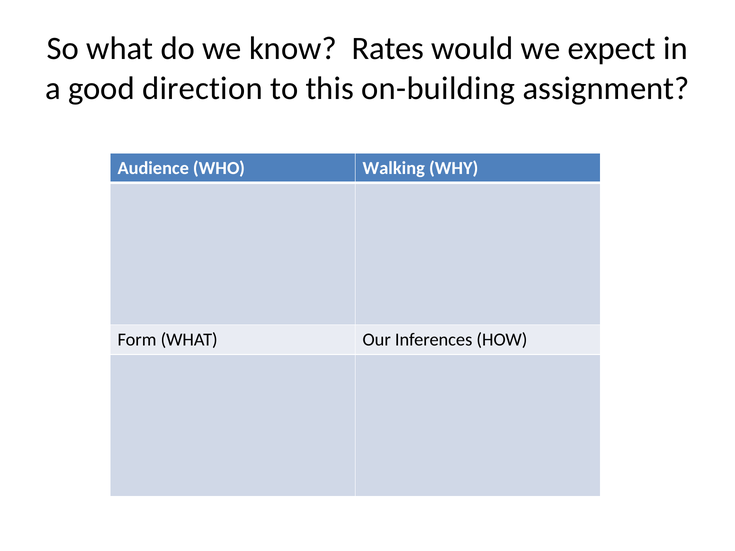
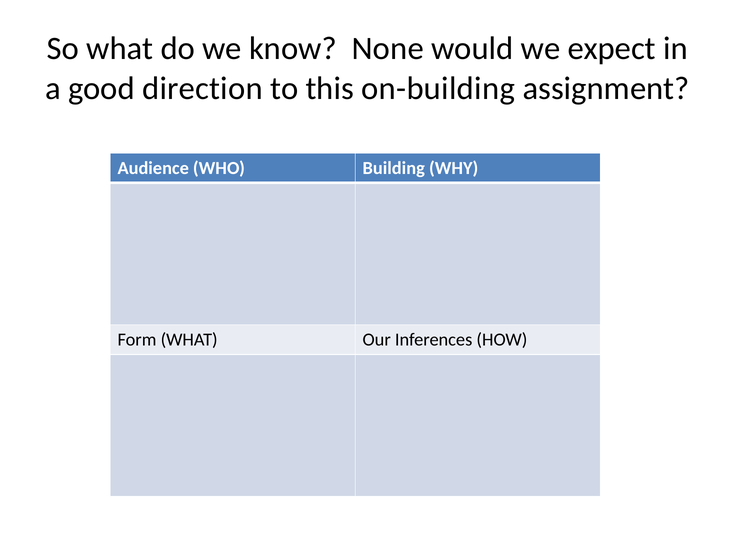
Rates: Rates -> None (388, 48)
Walking: Walking -> Building (394, 168)
